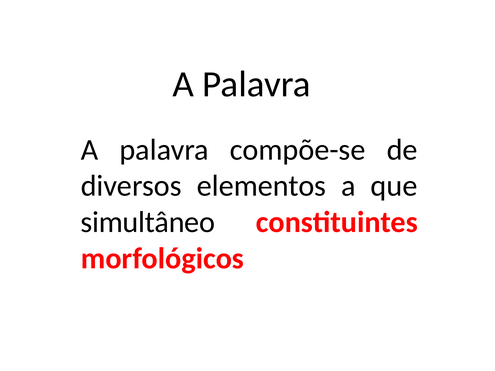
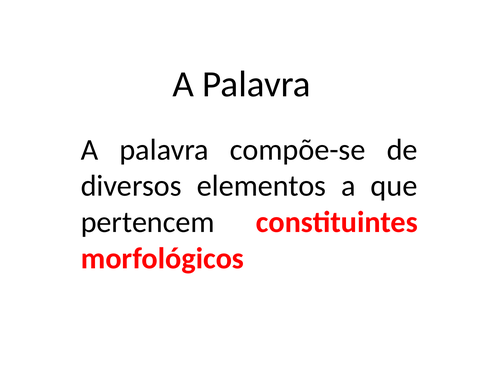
simultâneo: simultâneo -> pertencem (148, 222)
